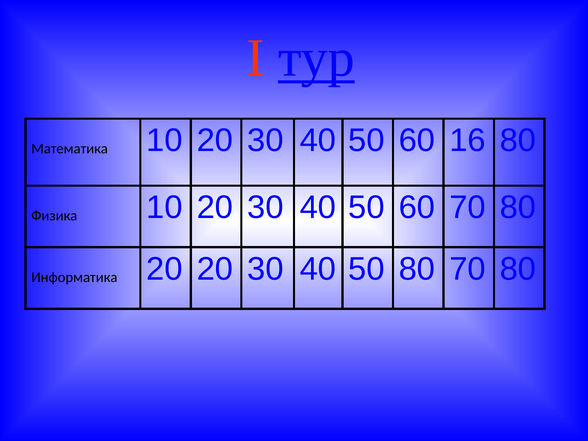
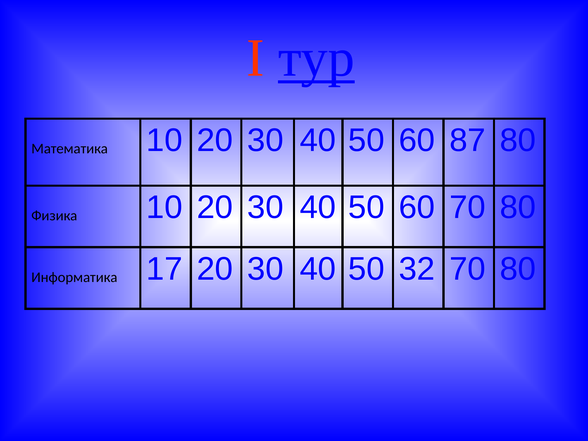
16: 16 -> 87 (467, 140)
Информатика 20: 20 -> 17 (164, 269)
50 80: 80 -> 32 (417, 269)
